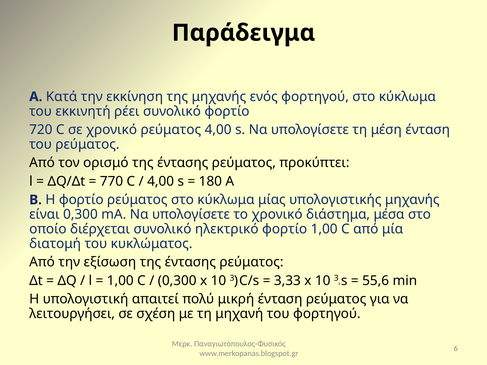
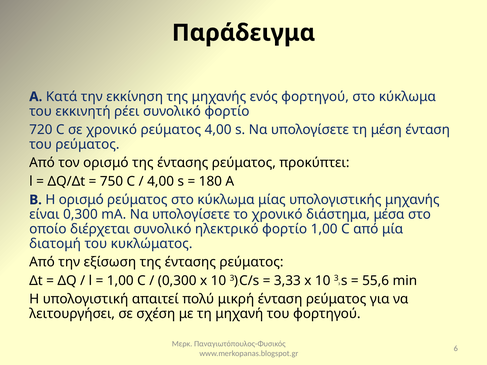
770: 770 -> 750 (111, 181)
Η φορτίο: φορτίο -> ορισμό (81, 200)
